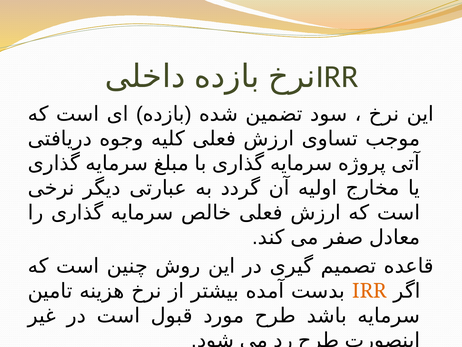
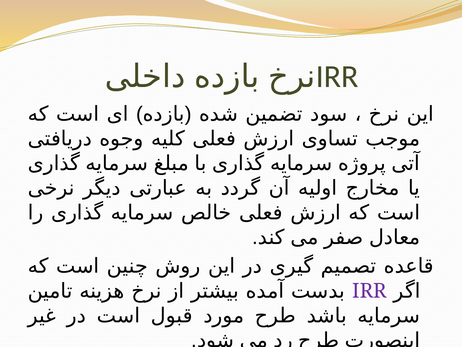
IRR colour: orange -> purple (369, 290)
